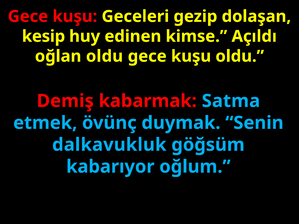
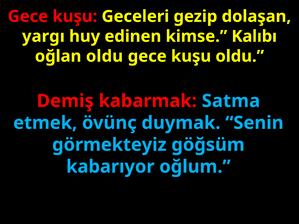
kesip: kesip -> yargı (43, 36)
Açıldı: Açıldı -> Kalıbı (254, 36)
dalkavukluk: dalkavukluk -> görmekteyiz (109, 145)
